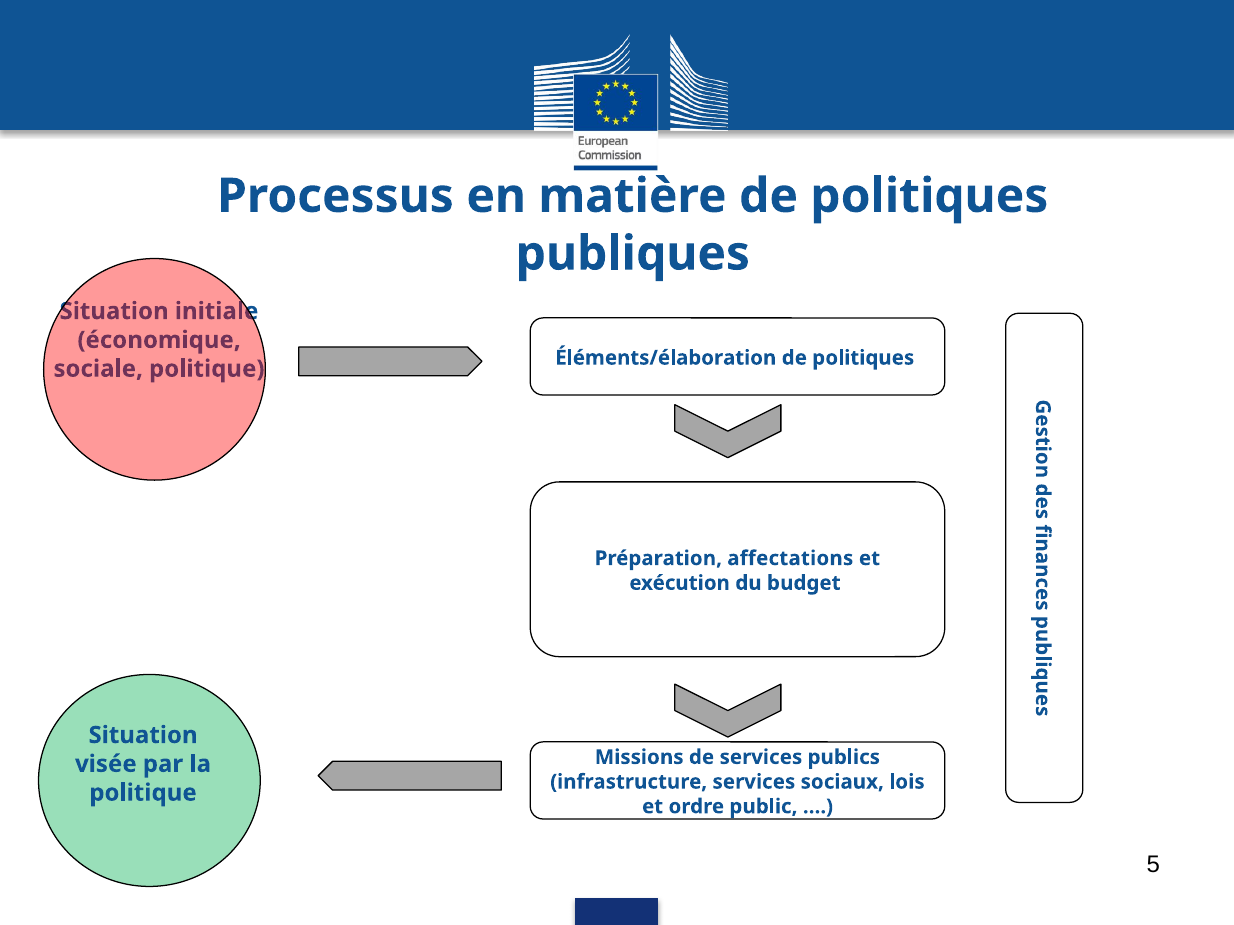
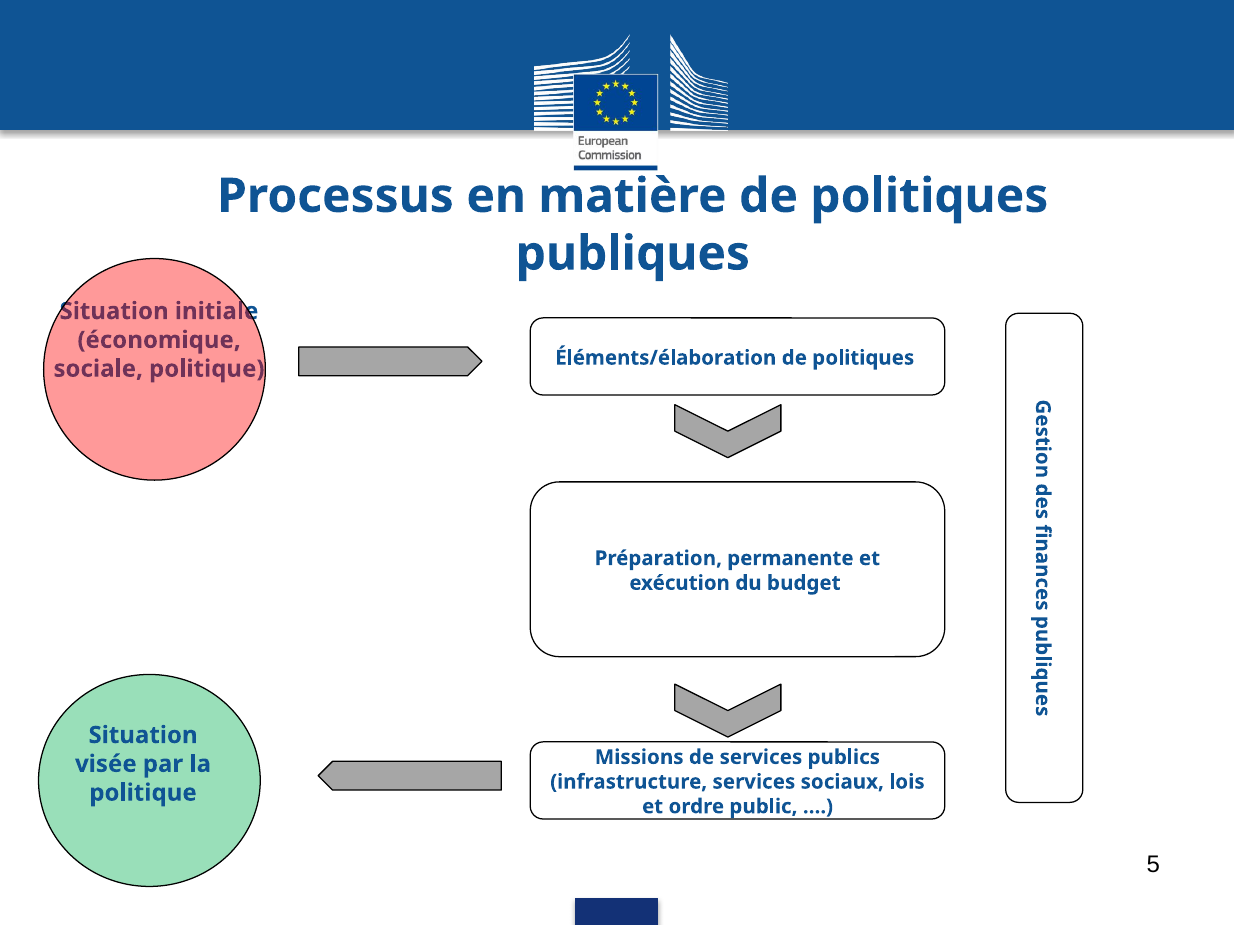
affectations: affectations -> permanente (790, 559)
